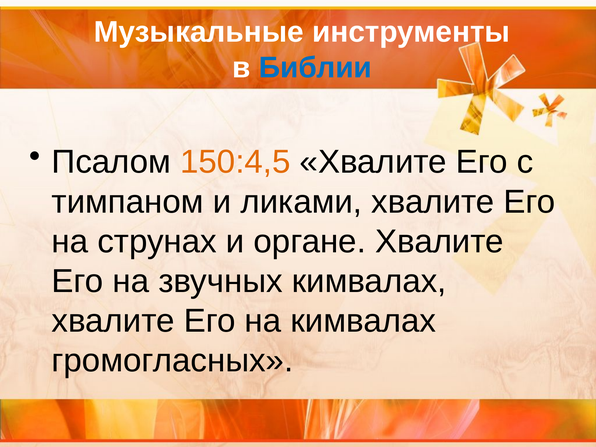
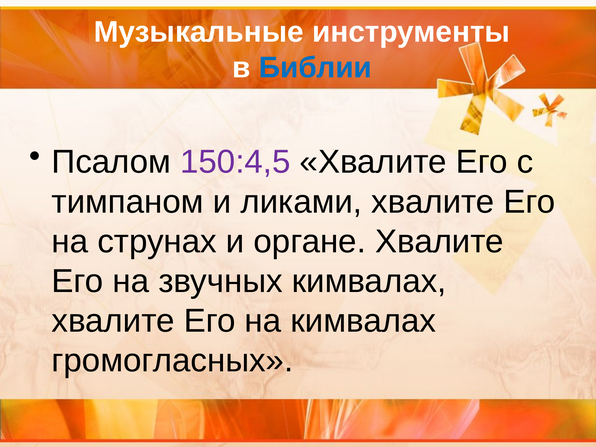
150:4,5 colour: orange -> purple (235, 162)
